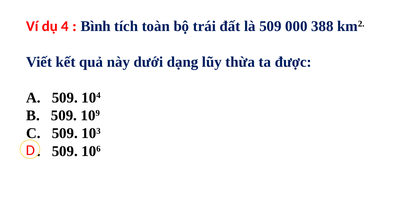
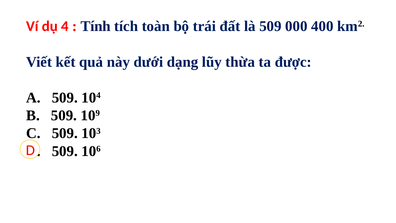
Bình: Bình -> Tính (96, 26)
388: 388 -> 400 (322, 26)
